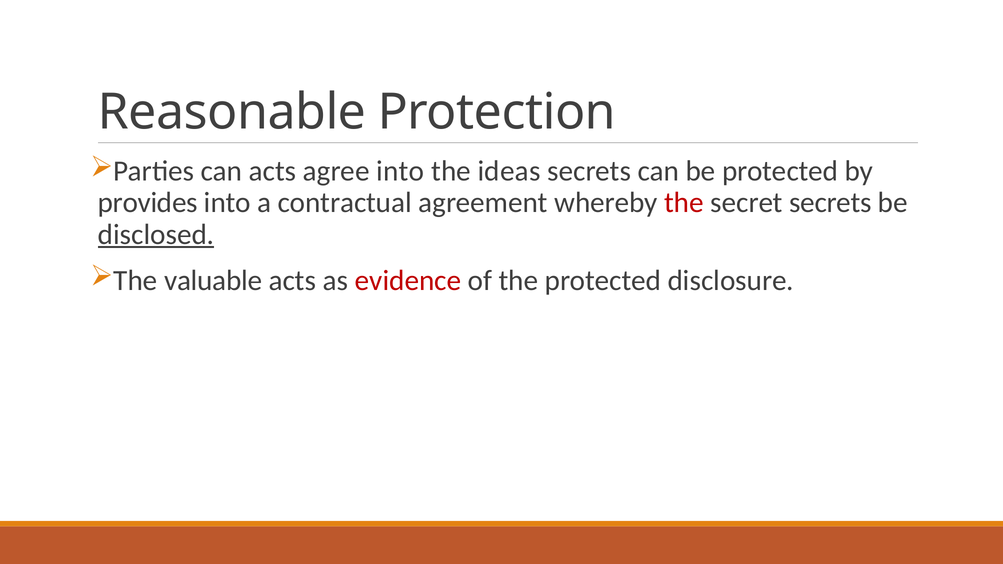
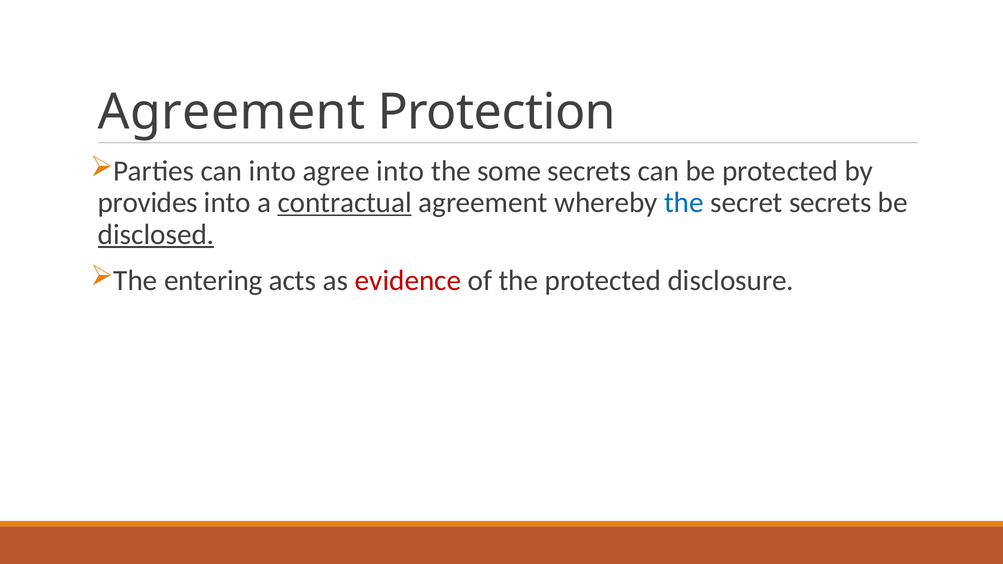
Reasonable: Reasonable -> Agreement (231, 112)
can acts: acts -> into (273, 171)
ideas: ideas -> some (509, 171)
contractual underline: none -> present (345, 203)
the colour: red -> blue (684, 203)
valuable: valuable -> entering (213, 281)
